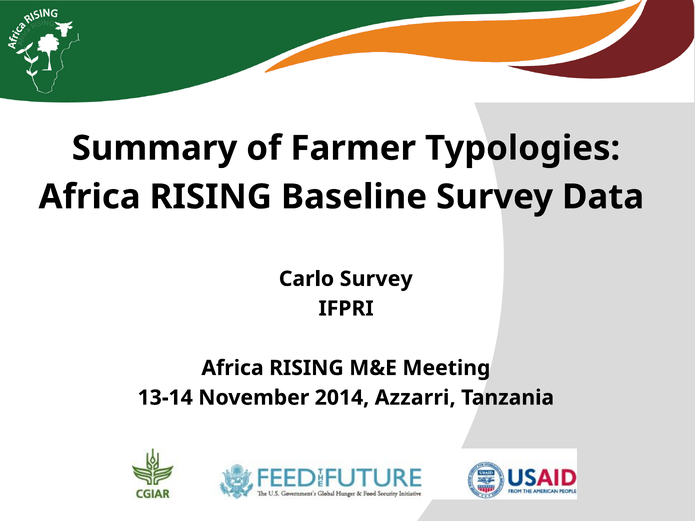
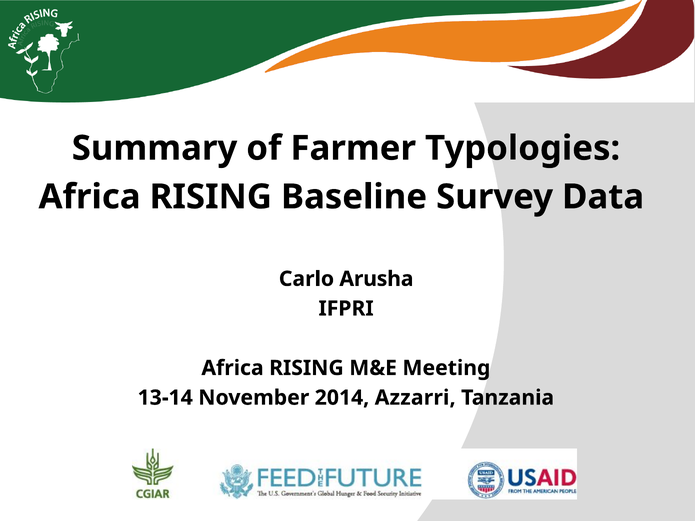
Carlo Survey: Survey -> Arusha (376, 279)
